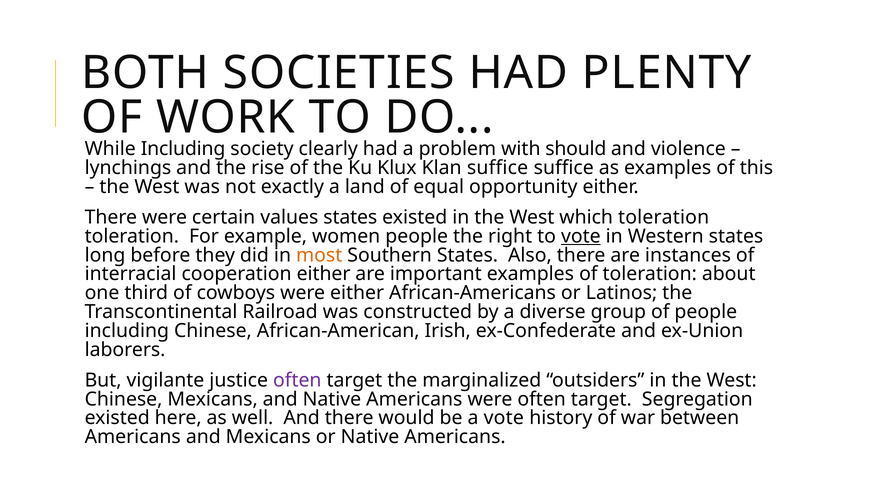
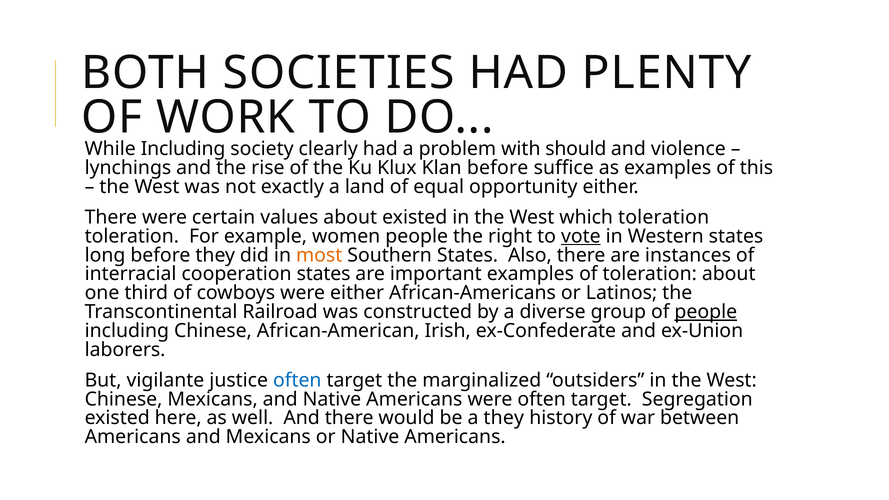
Klan suffice: suffice -> before (498, 168)
values states: states -> about (350, 217)
cooperation either: either -> states (324, 274)
people underline: none -> present (706, 312)
often colour: purple -> blue (297, 380)
a vote: vote -> they (504, 418)
